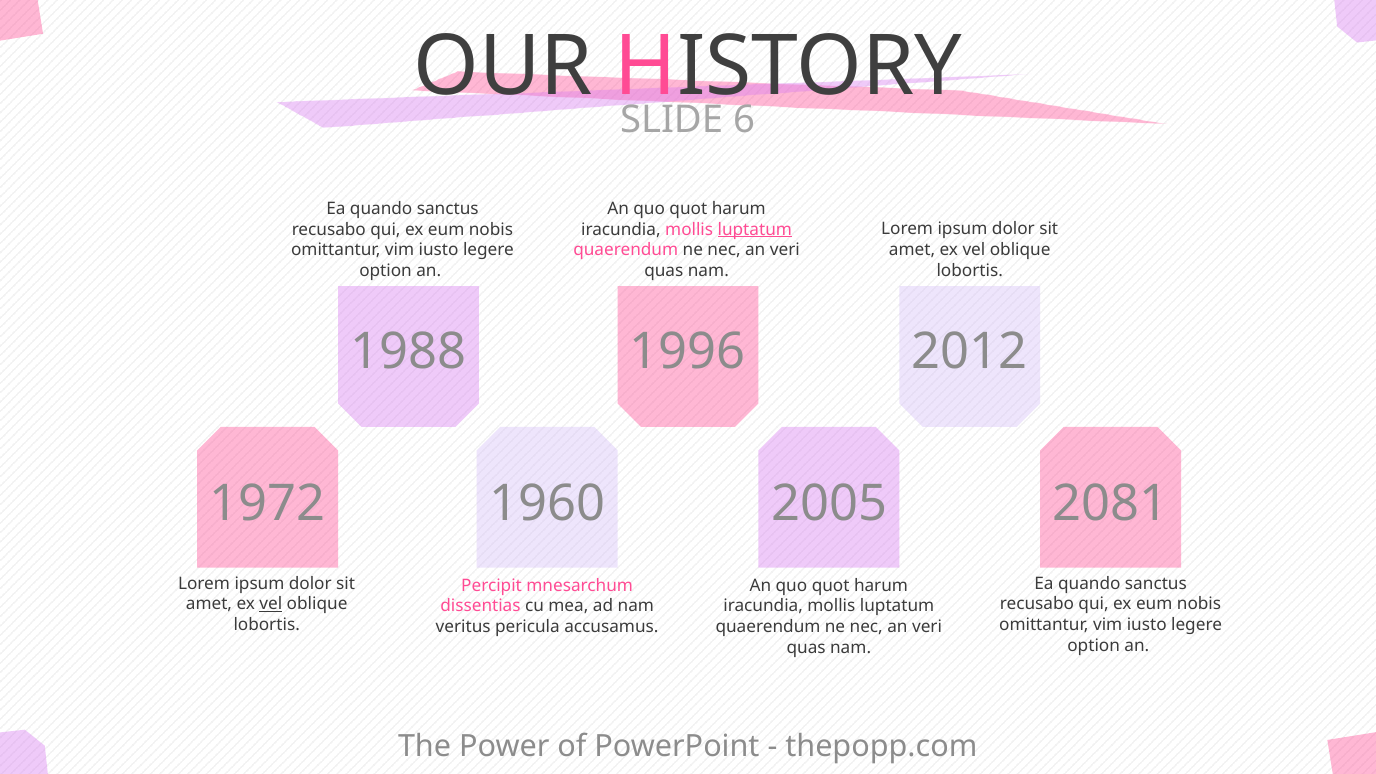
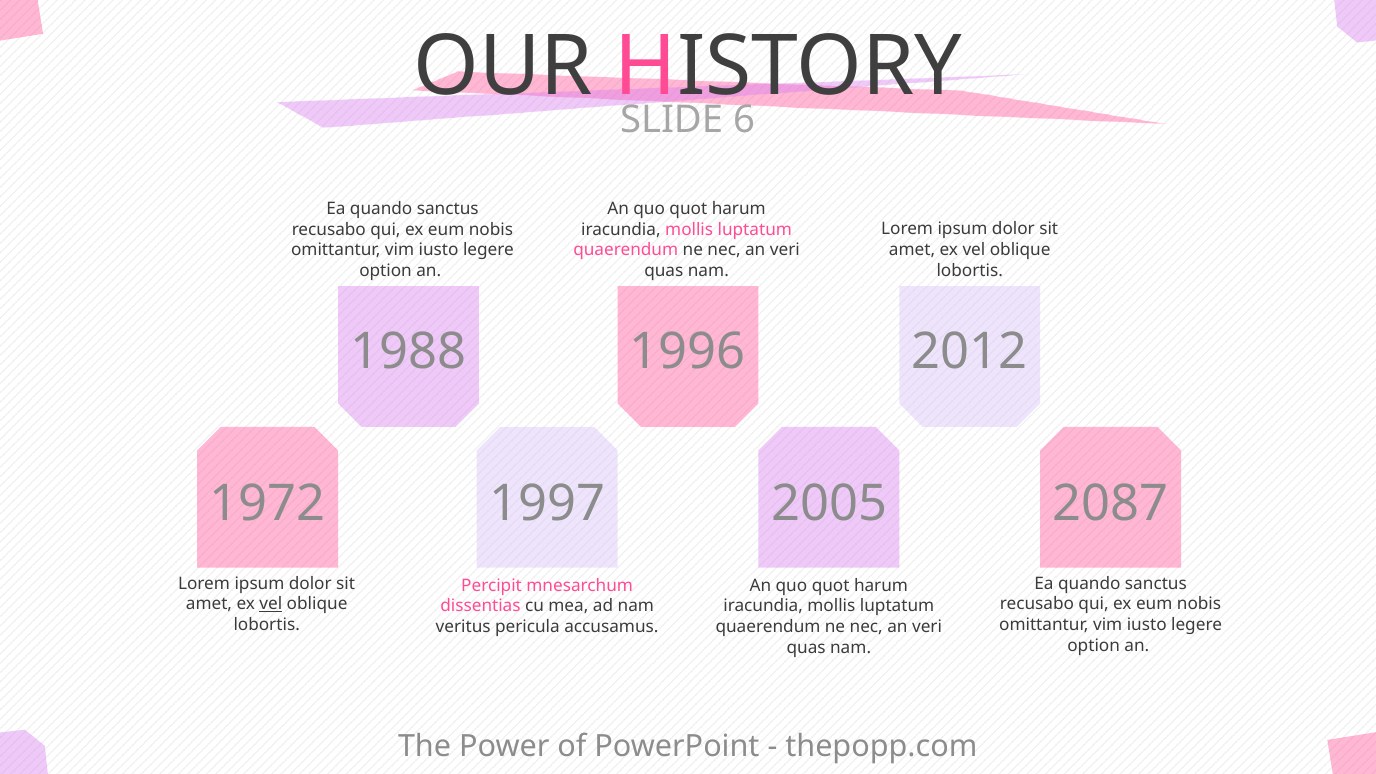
luptatum underline: present -> none (755, 230)
1960: 1960 -> 1997 (547, 504)
2081: 2081 -> 2087 (1111, 504)
